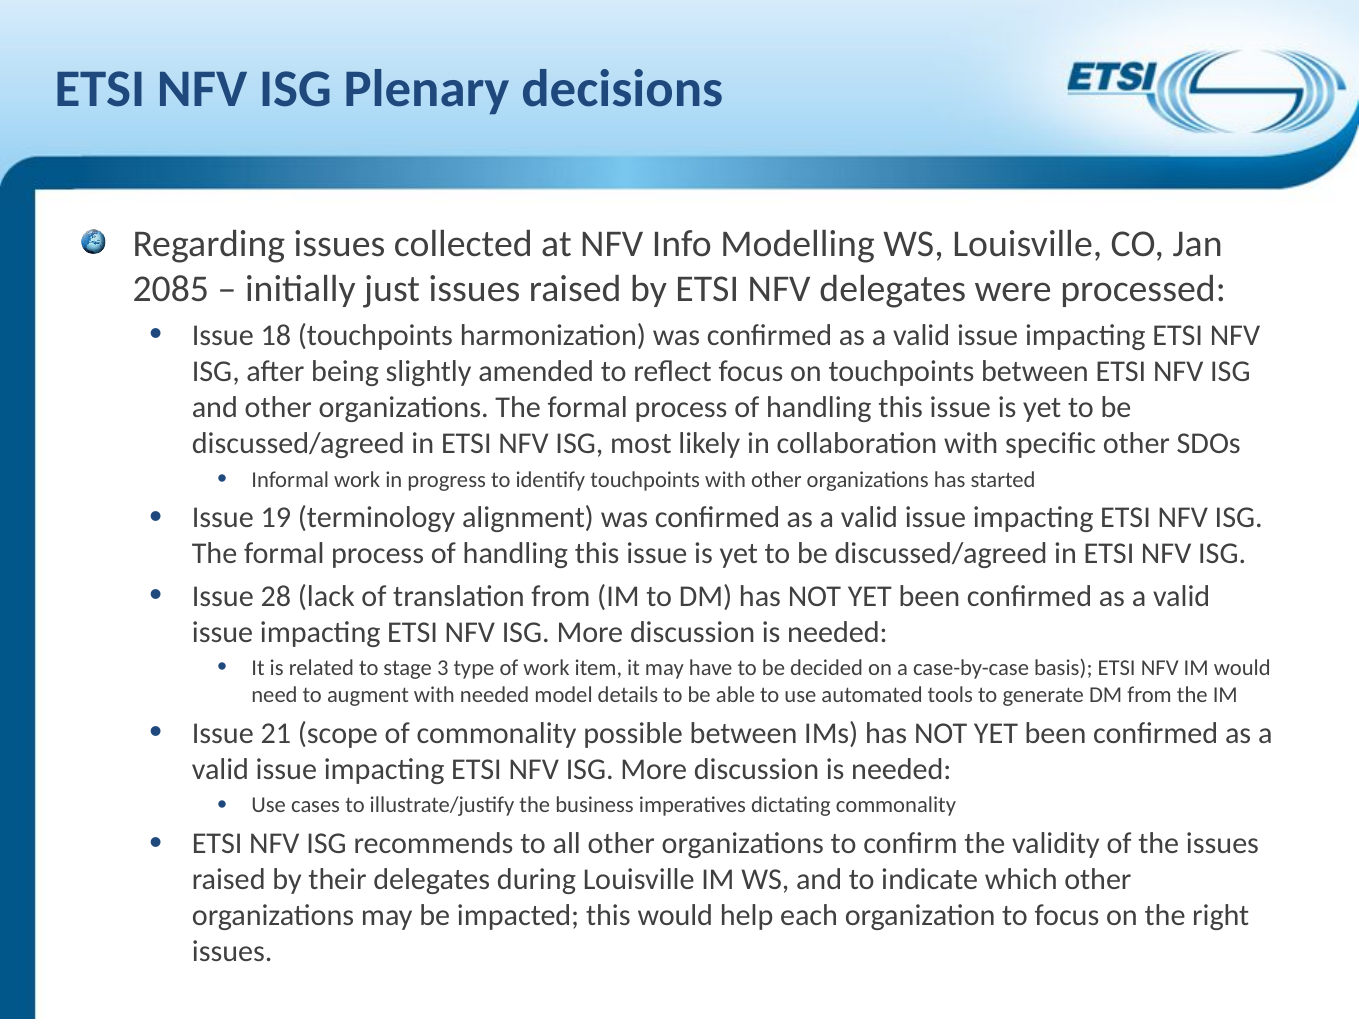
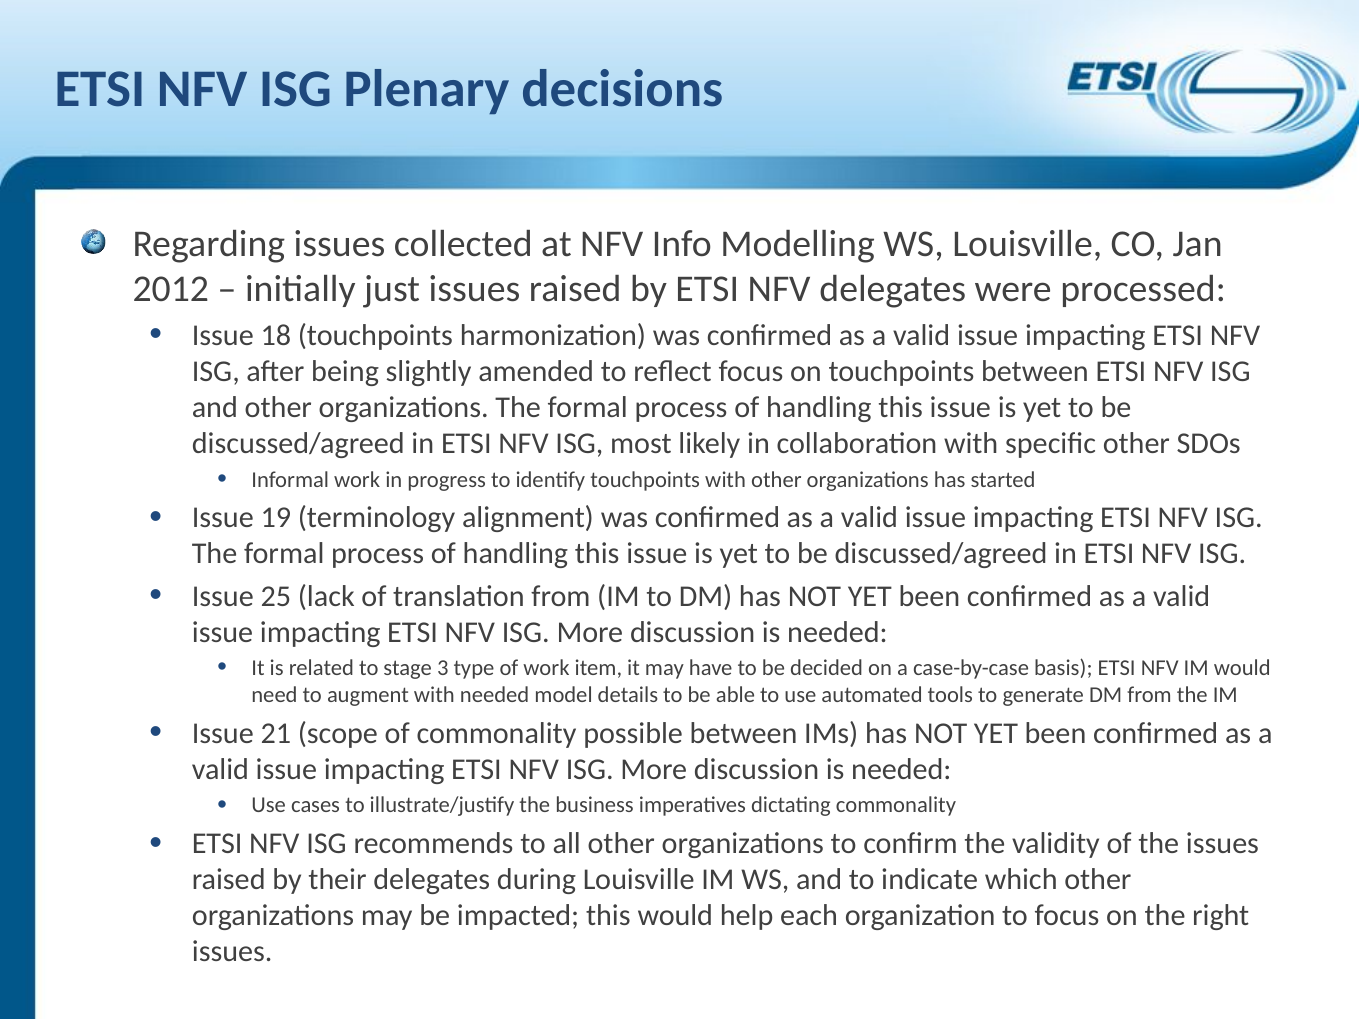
2085: 2085 -> 2012 (171, 289)
28: 28 -> 25 (276, 596)
